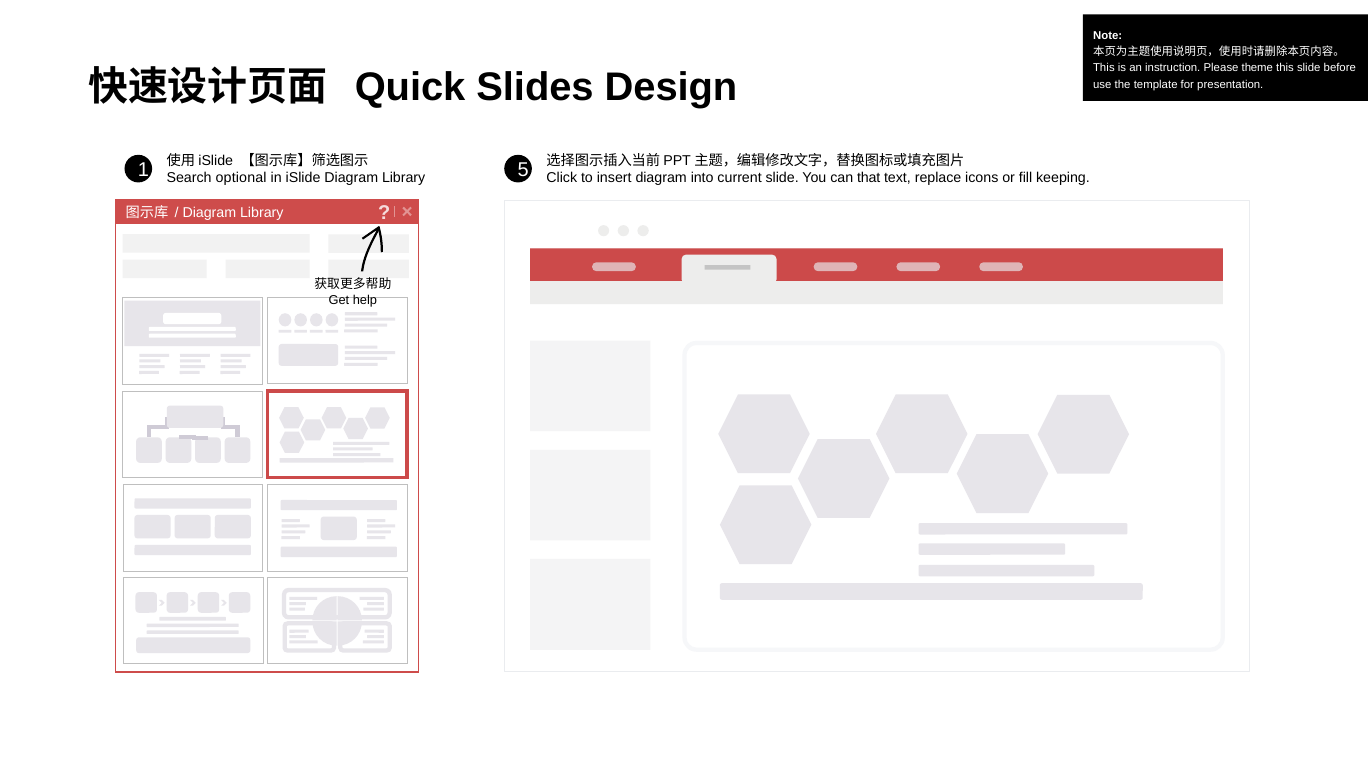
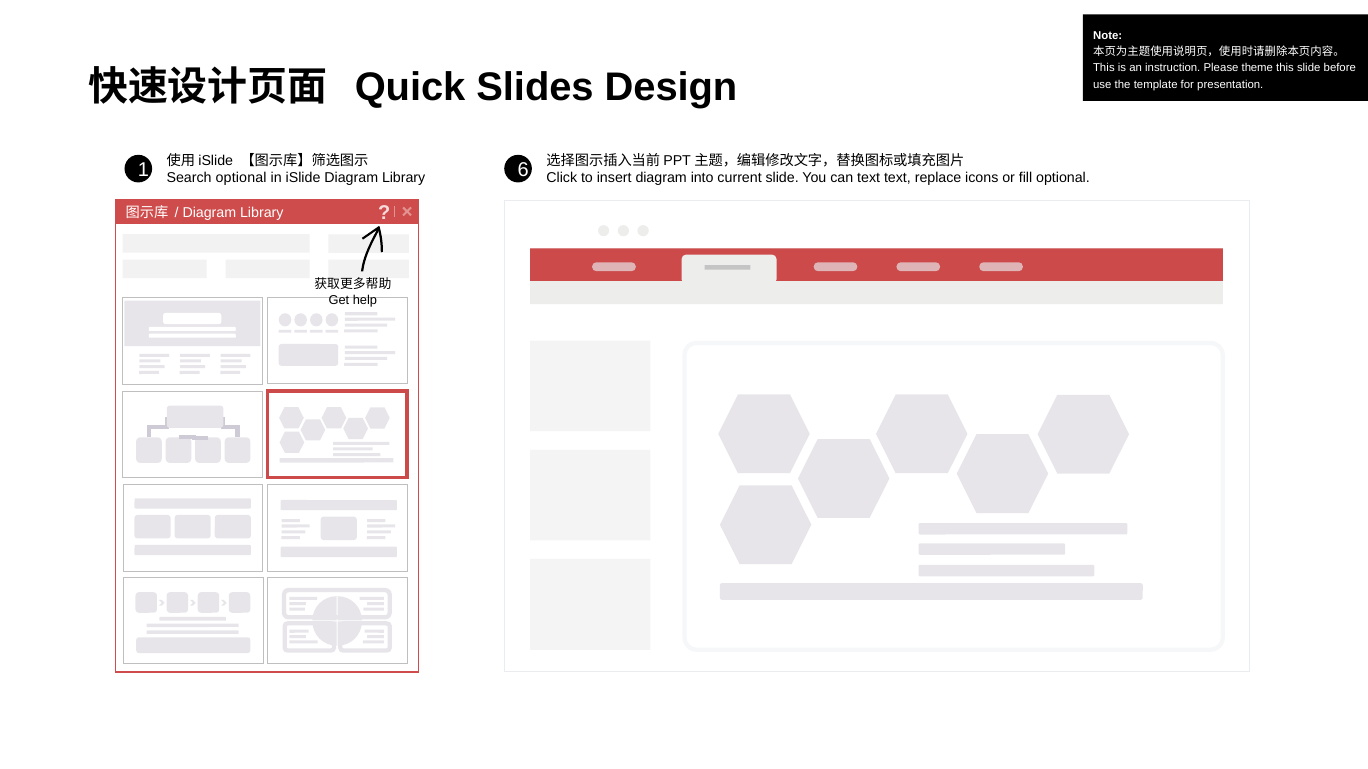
5: 5 -> 6 (523, 170)
can that: that -> text (869, 178)
fill keeping: keeping -> optional (1063, 178)
